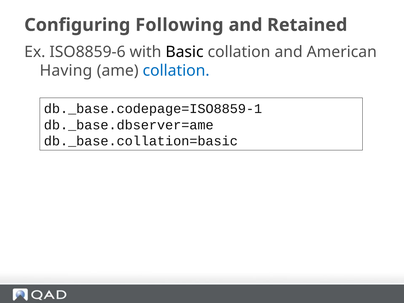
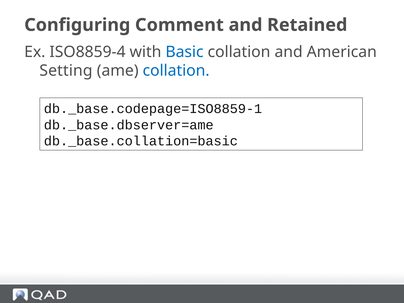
Following: Following -> Comment (179, 25)
ISO8859-6: ISO8859-6 -> ISO8859-4 (88, 52)
Basic colour: black -> blue (185, 52)
Having: Having -> Setting (66, 71)
